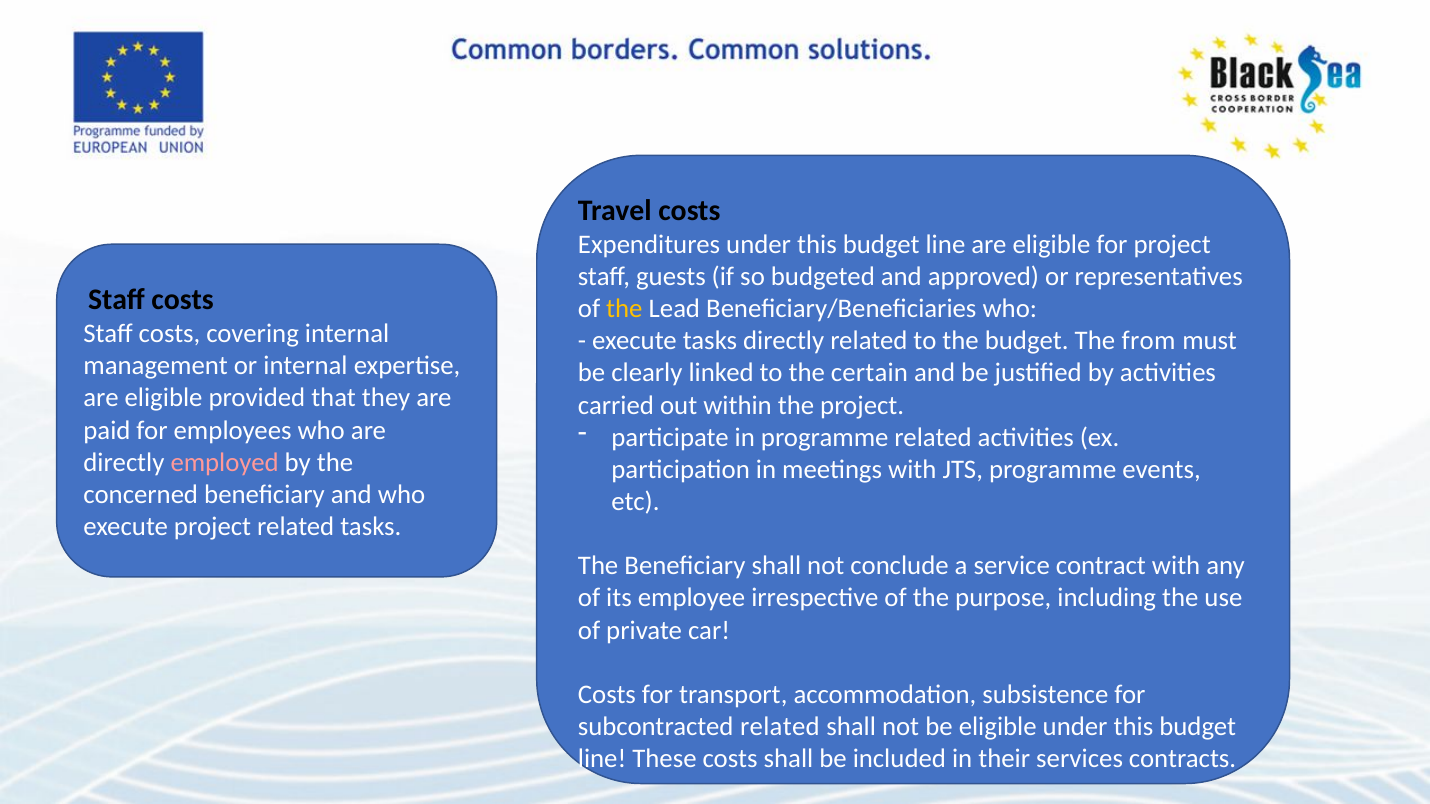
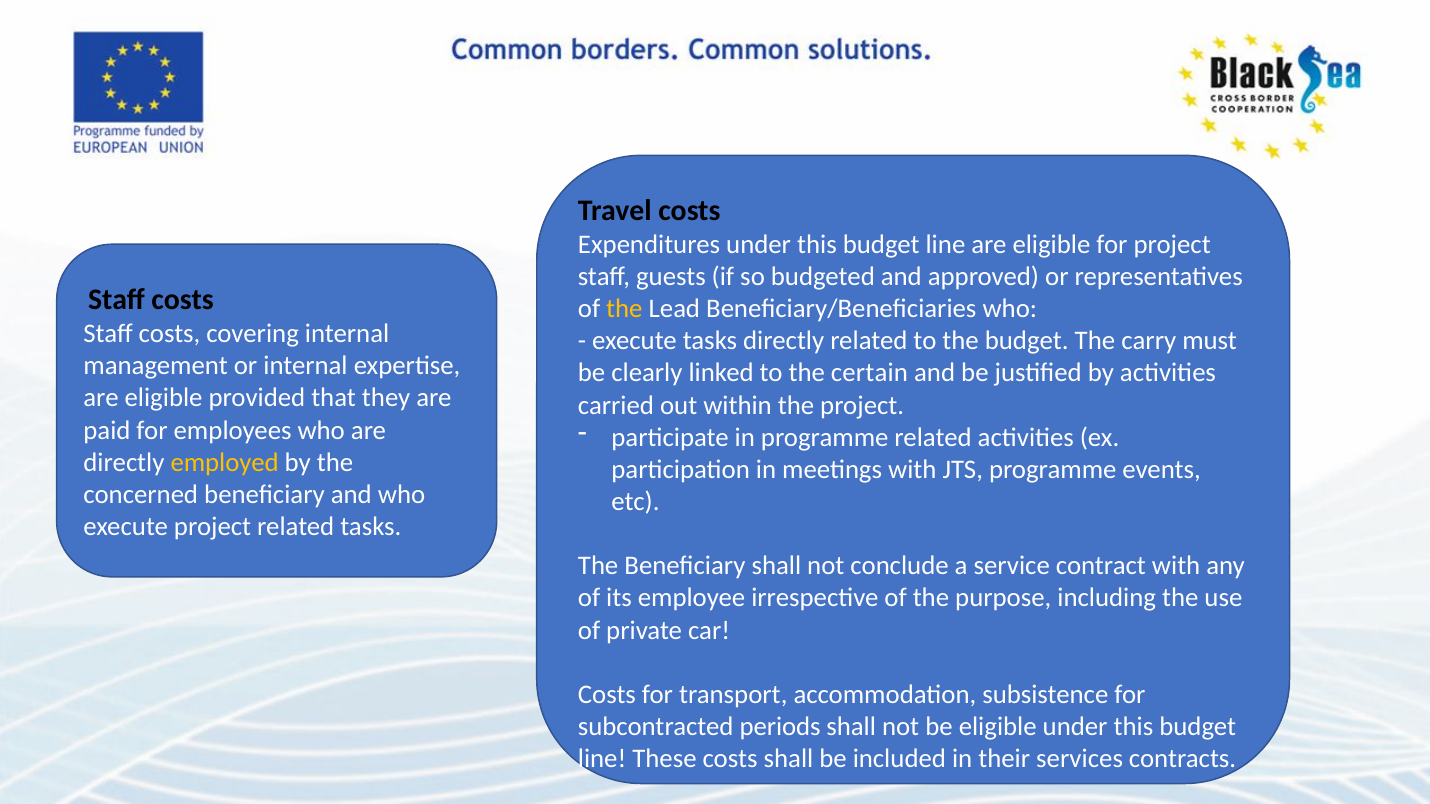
from: from -> carry (1149, 341)
employed colour: pink -> yellow (225, 463)
subcontracted related: related -> periods (780, 727)
